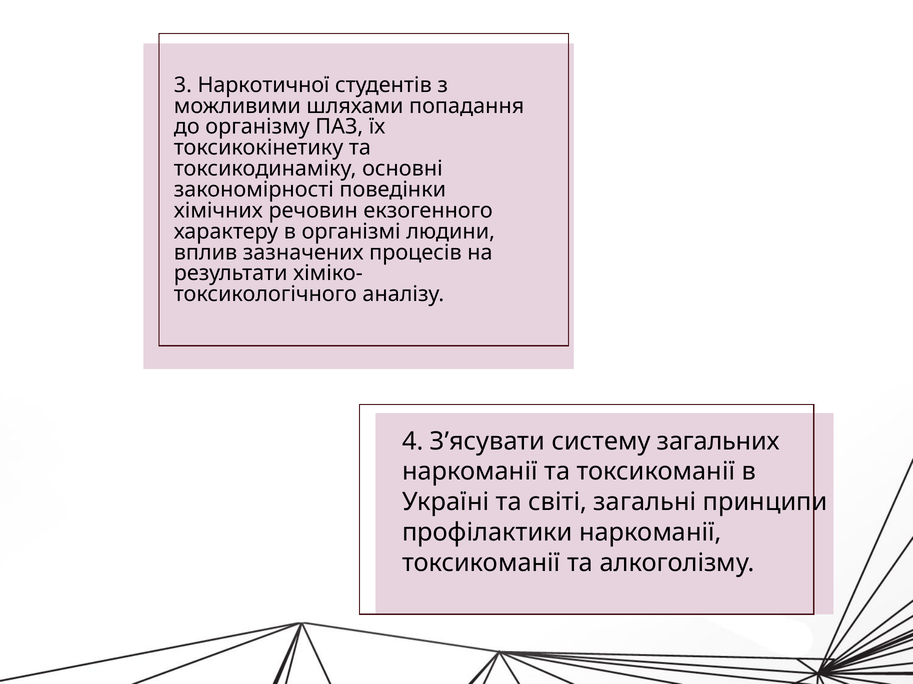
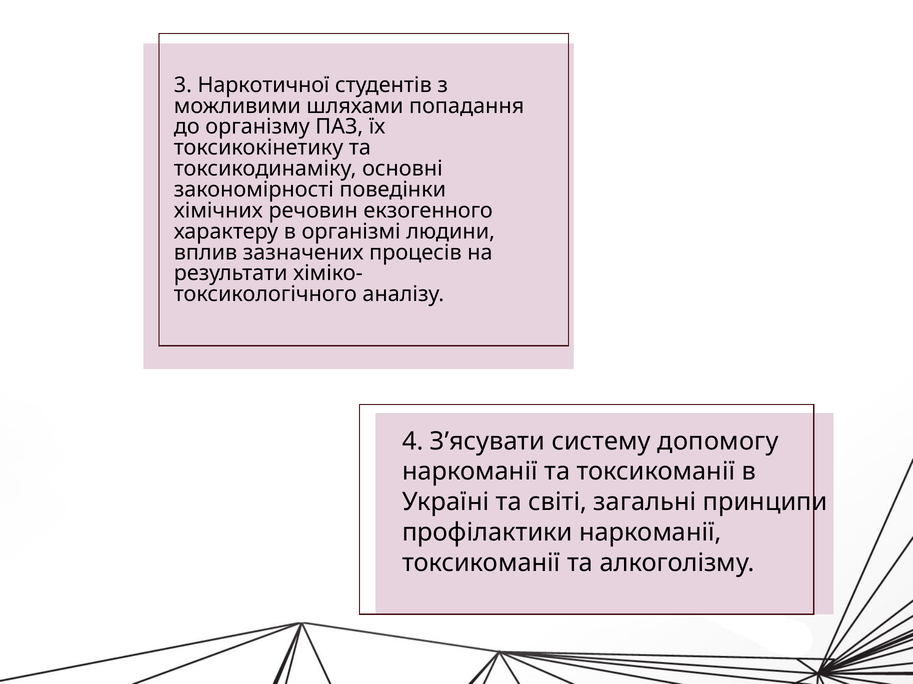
загальних: загальних -> допомогу (718, 442)
